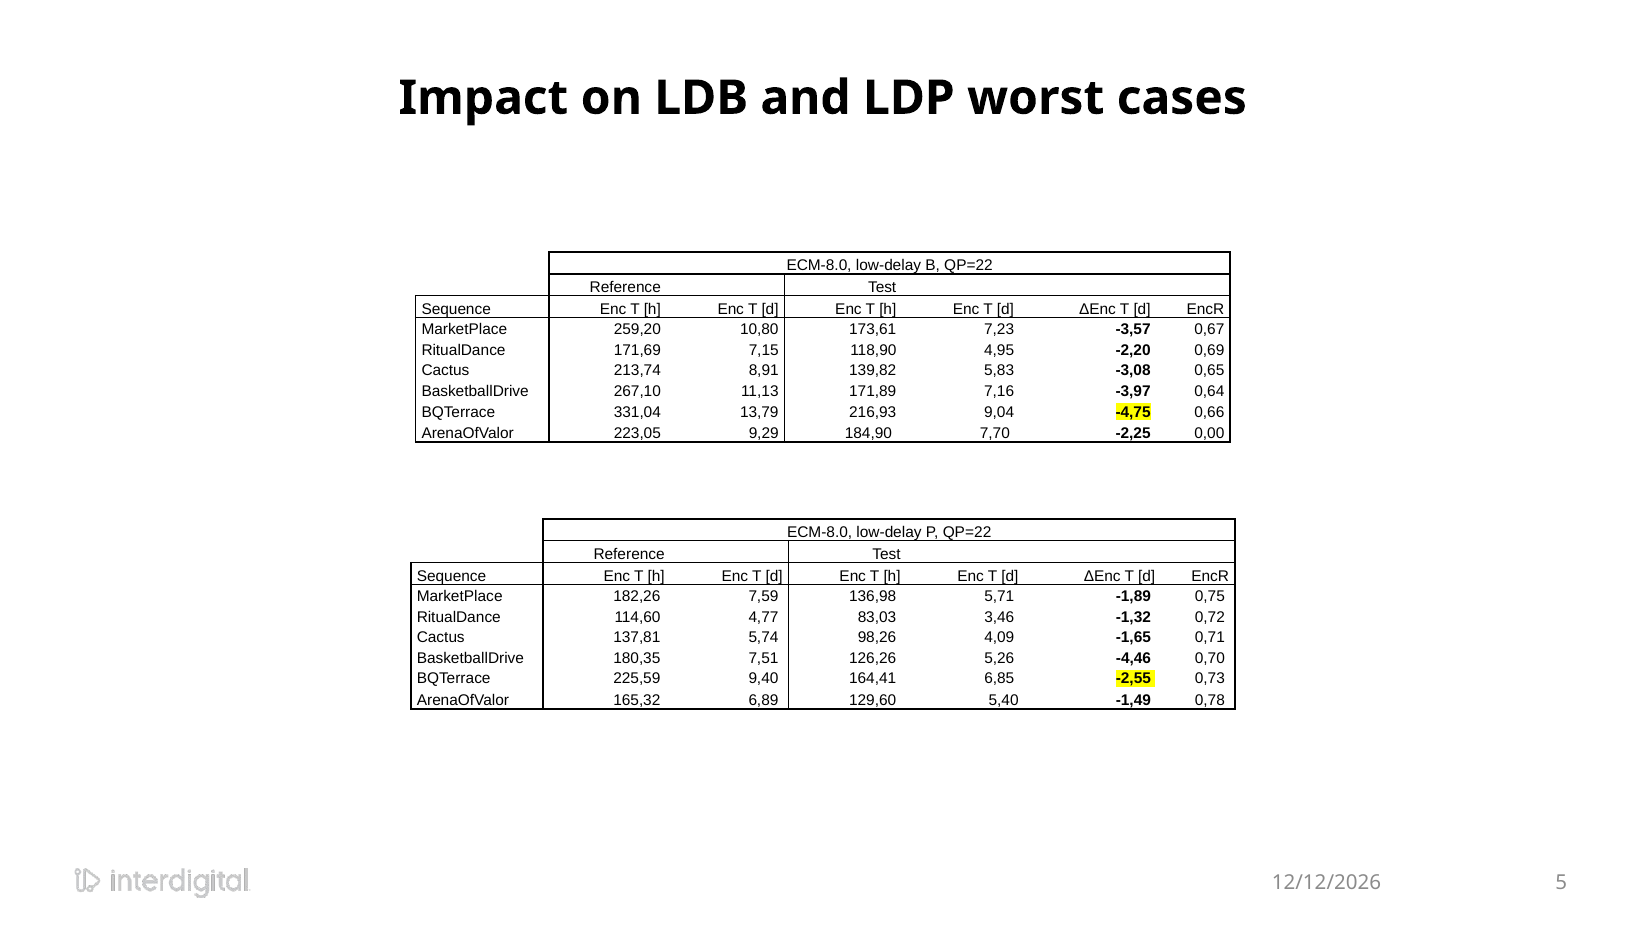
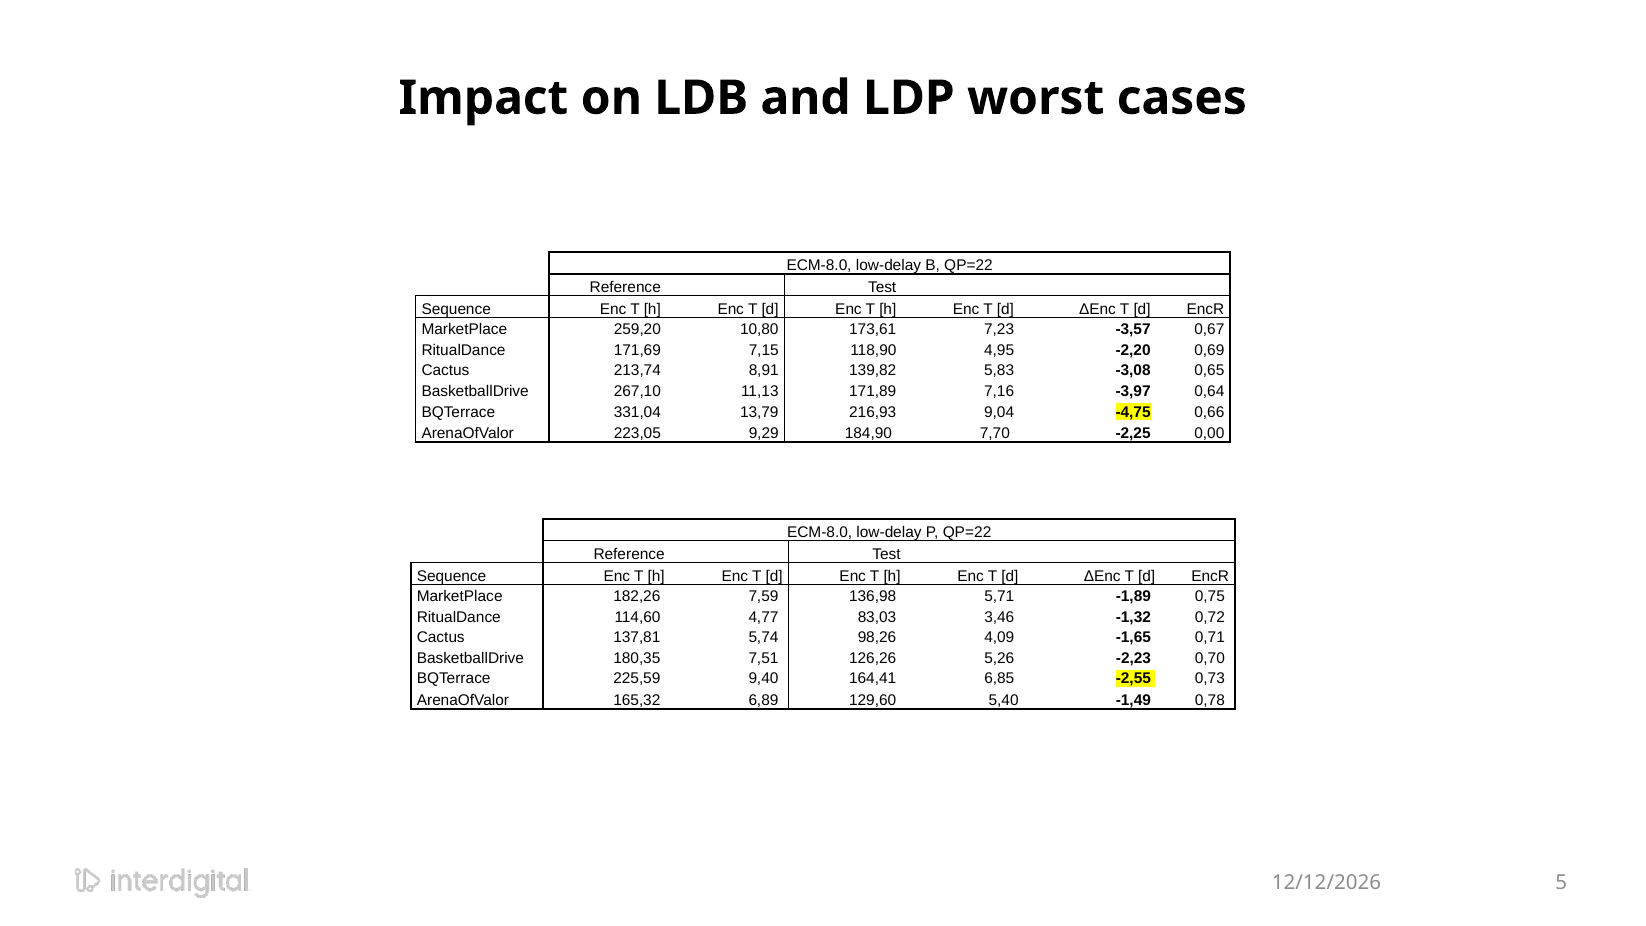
-4,46: -4,46 -> -2,23 (1133, 658)
